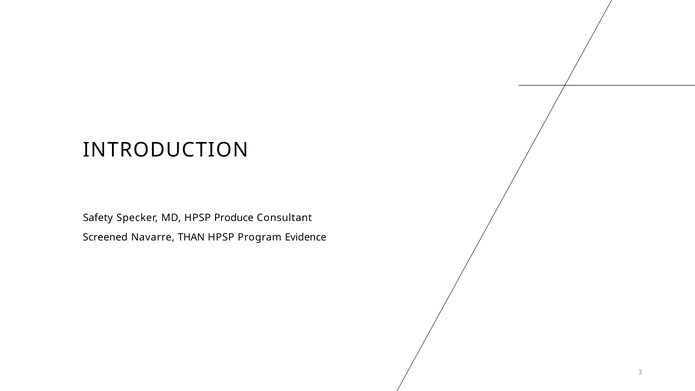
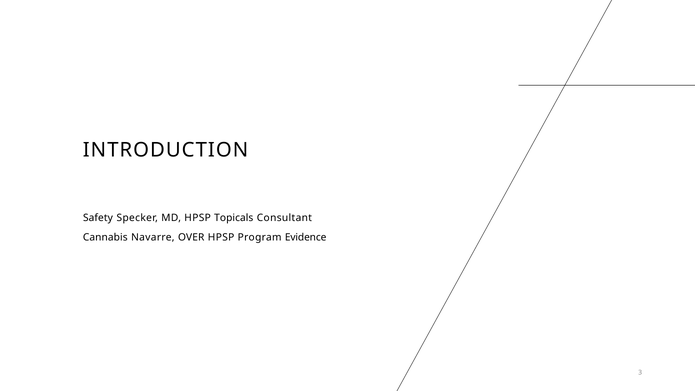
Produce: Produce -> Topicals (234, 218)
Screened: Screened -> Cannabis (105, 238)
THAN: THAN -> OVER (191, 238)
